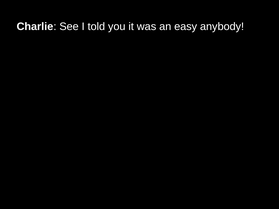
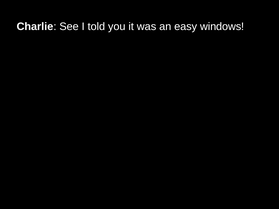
anybody: anybody -> windows (222, 27)
